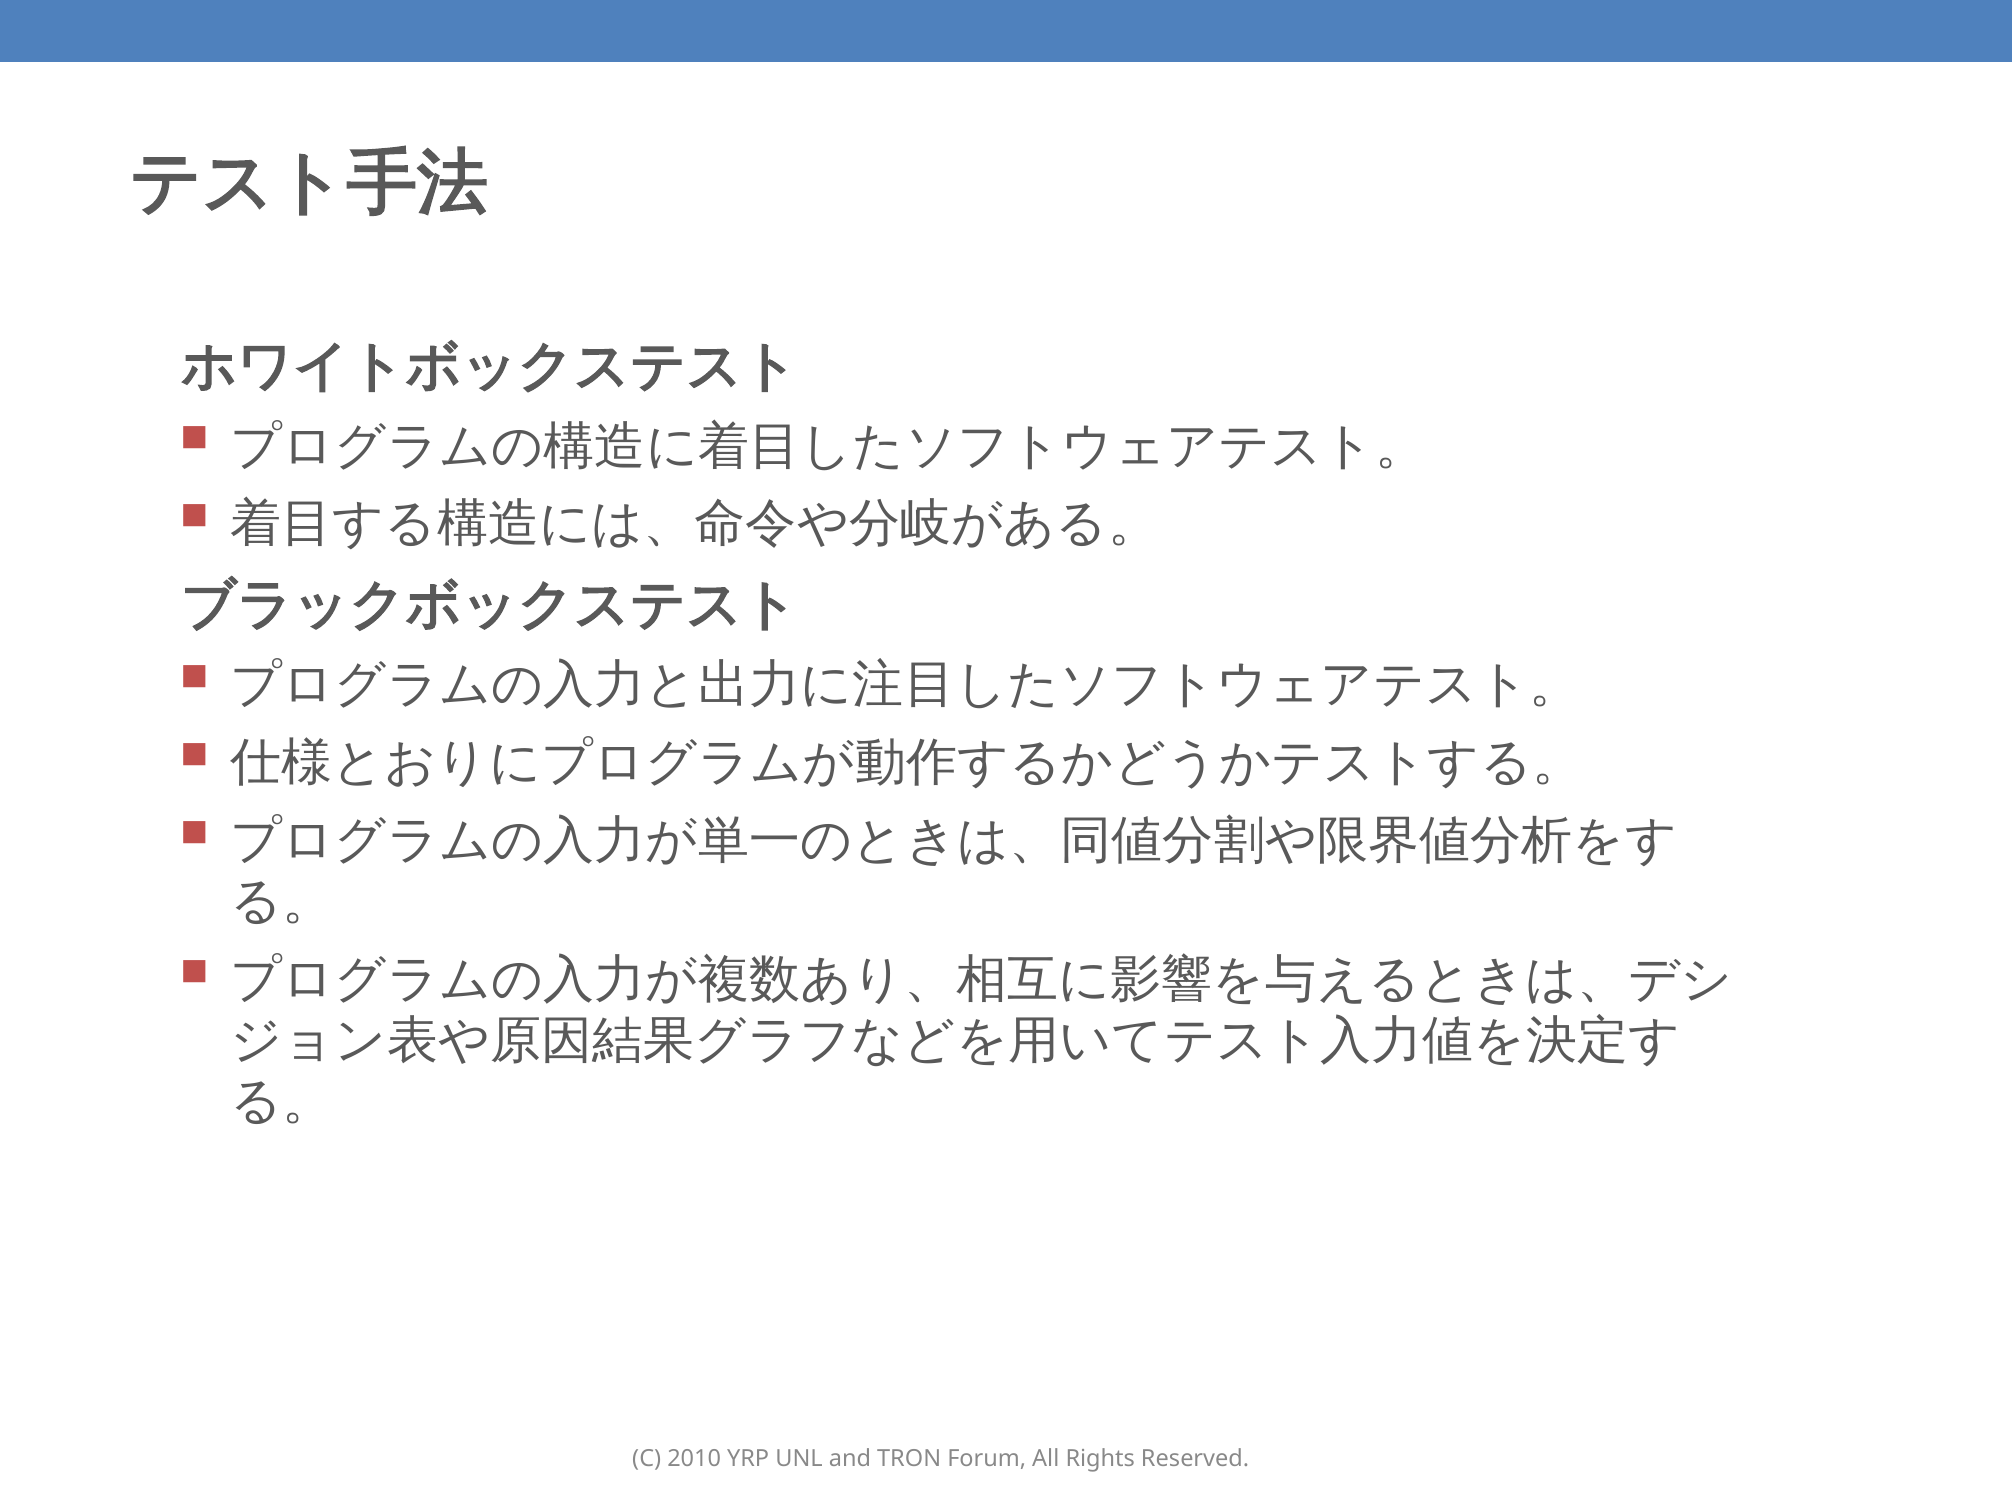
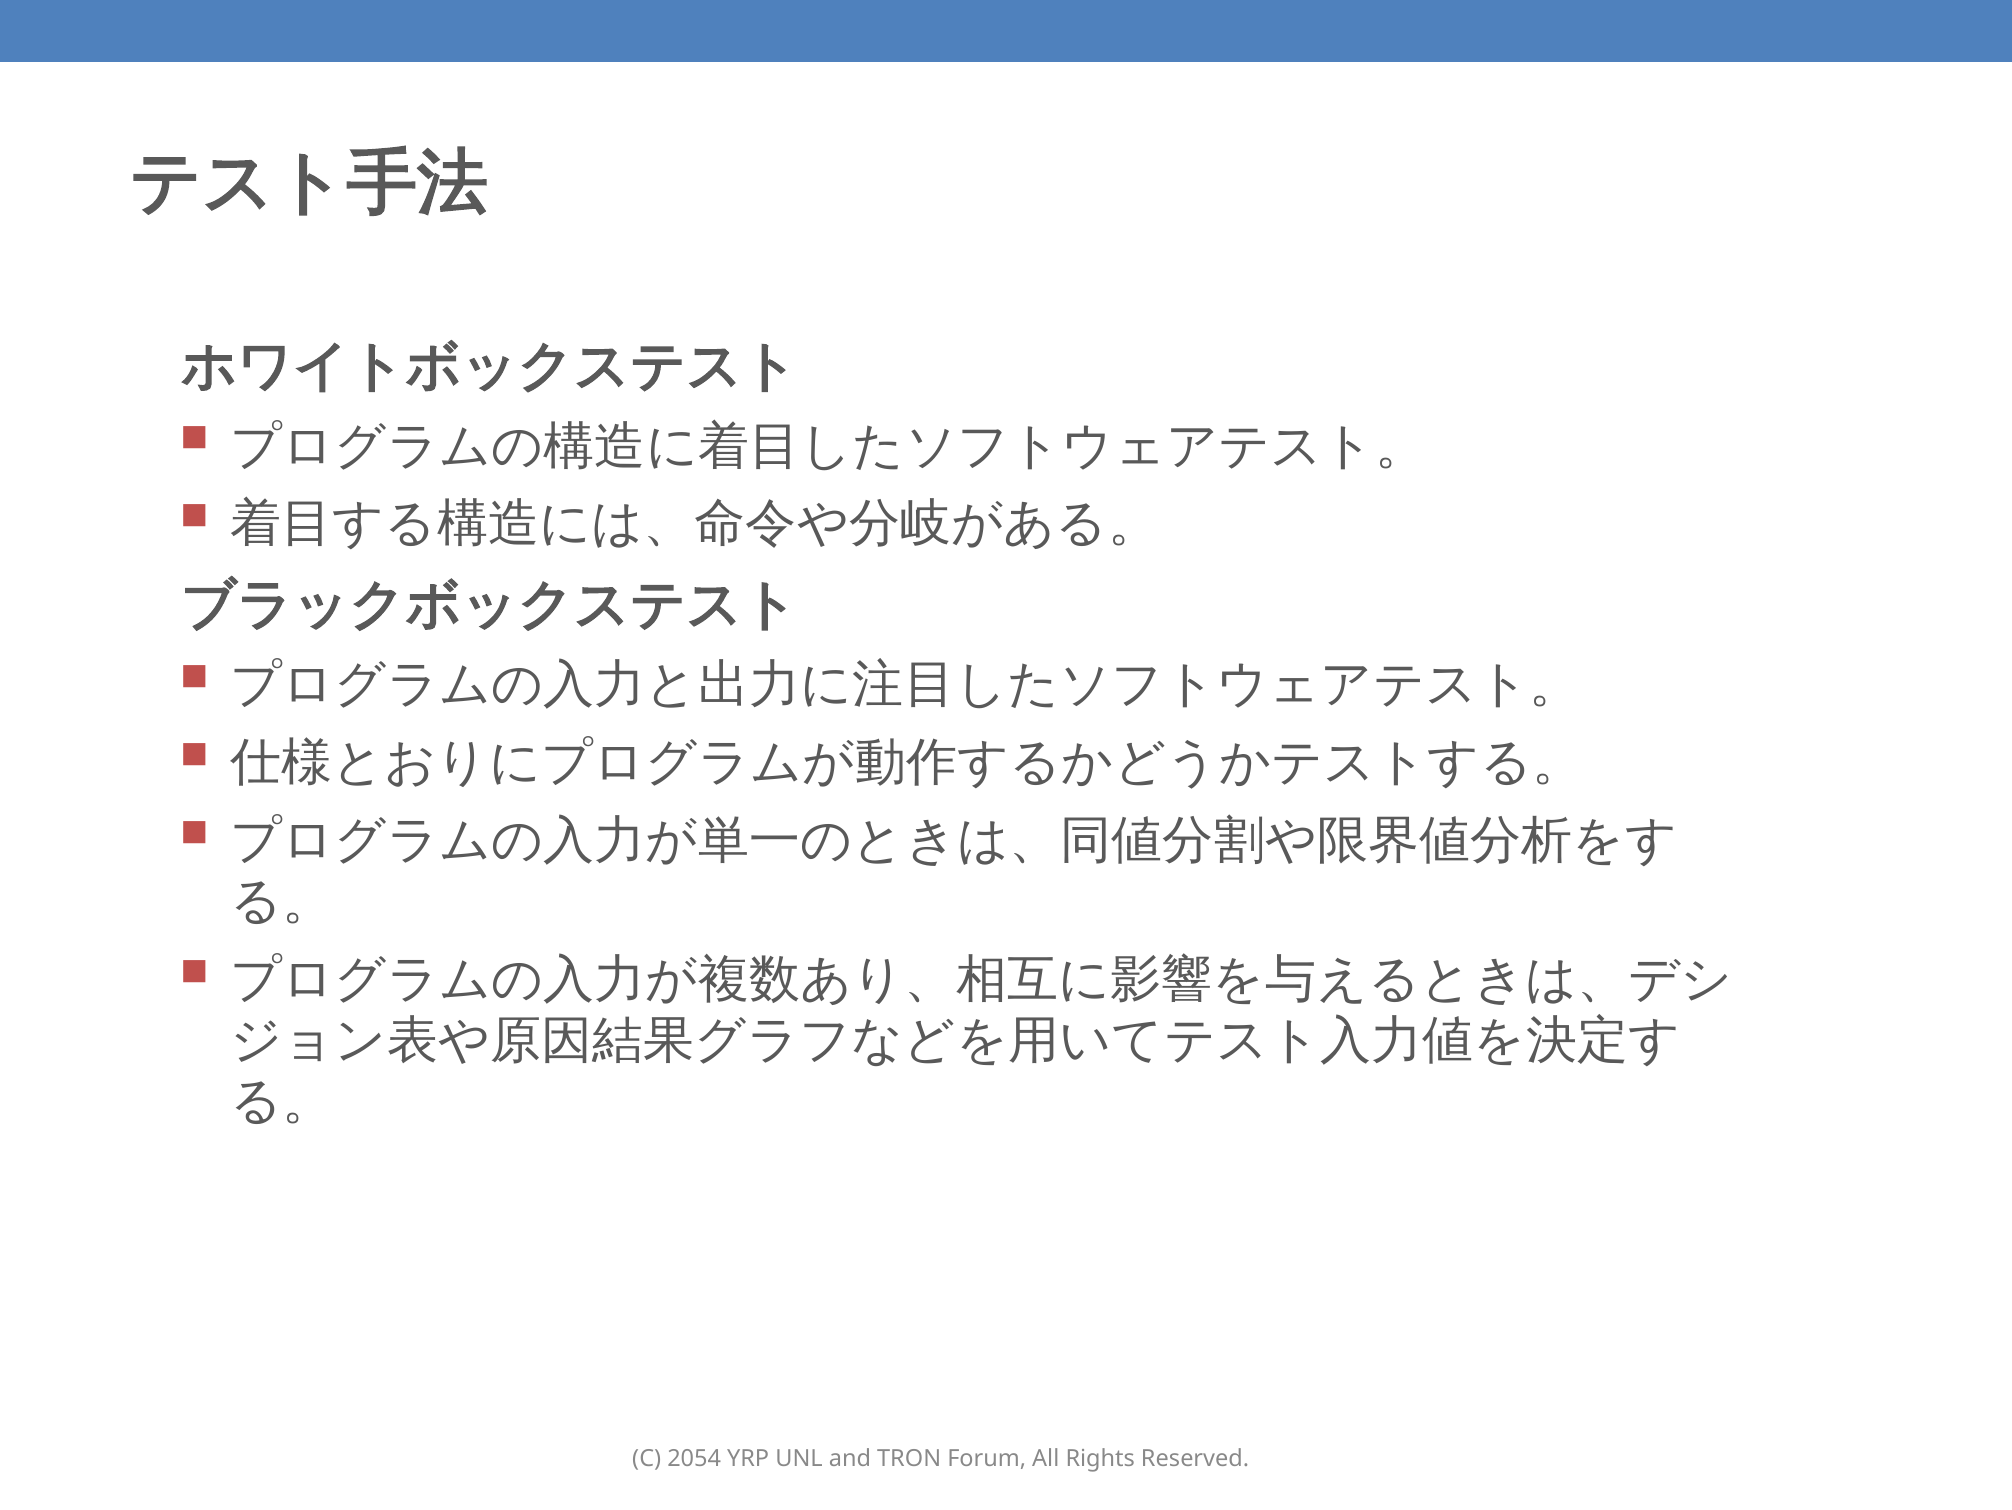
2010: 2010 -> 2054 (694, 1459)
